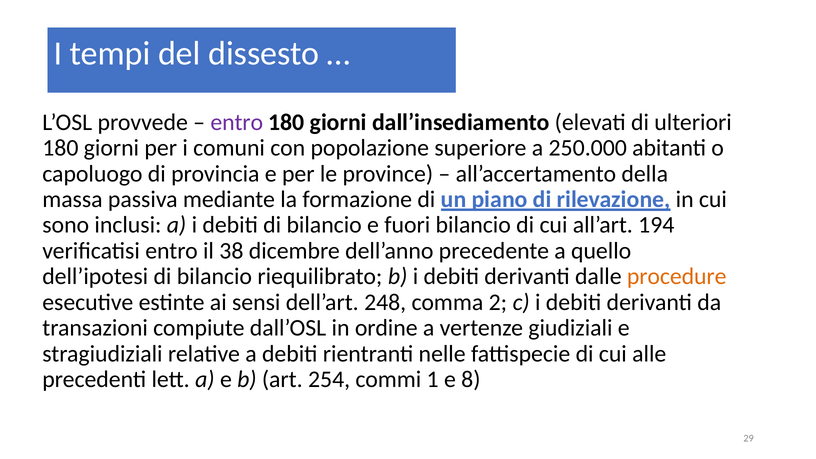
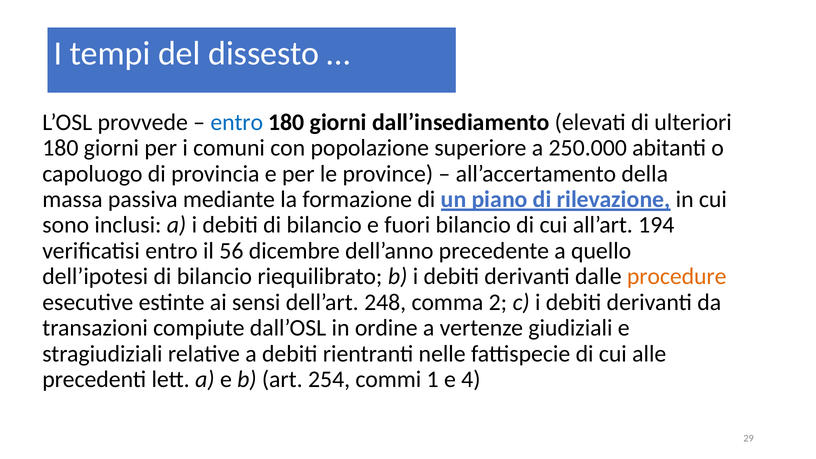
entro colour: purple -> blue (237, 122)
38: 38 -> 56 (231, 251)
8: 8 -> 4 (471, 379)
